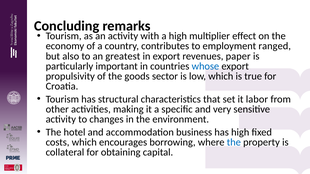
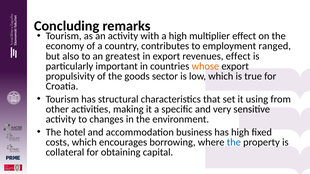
revenues paper: paper -> effect (238, 56)
whose colour: blue -> orange (205, 66)
labor: labor -> using (257, 99)
